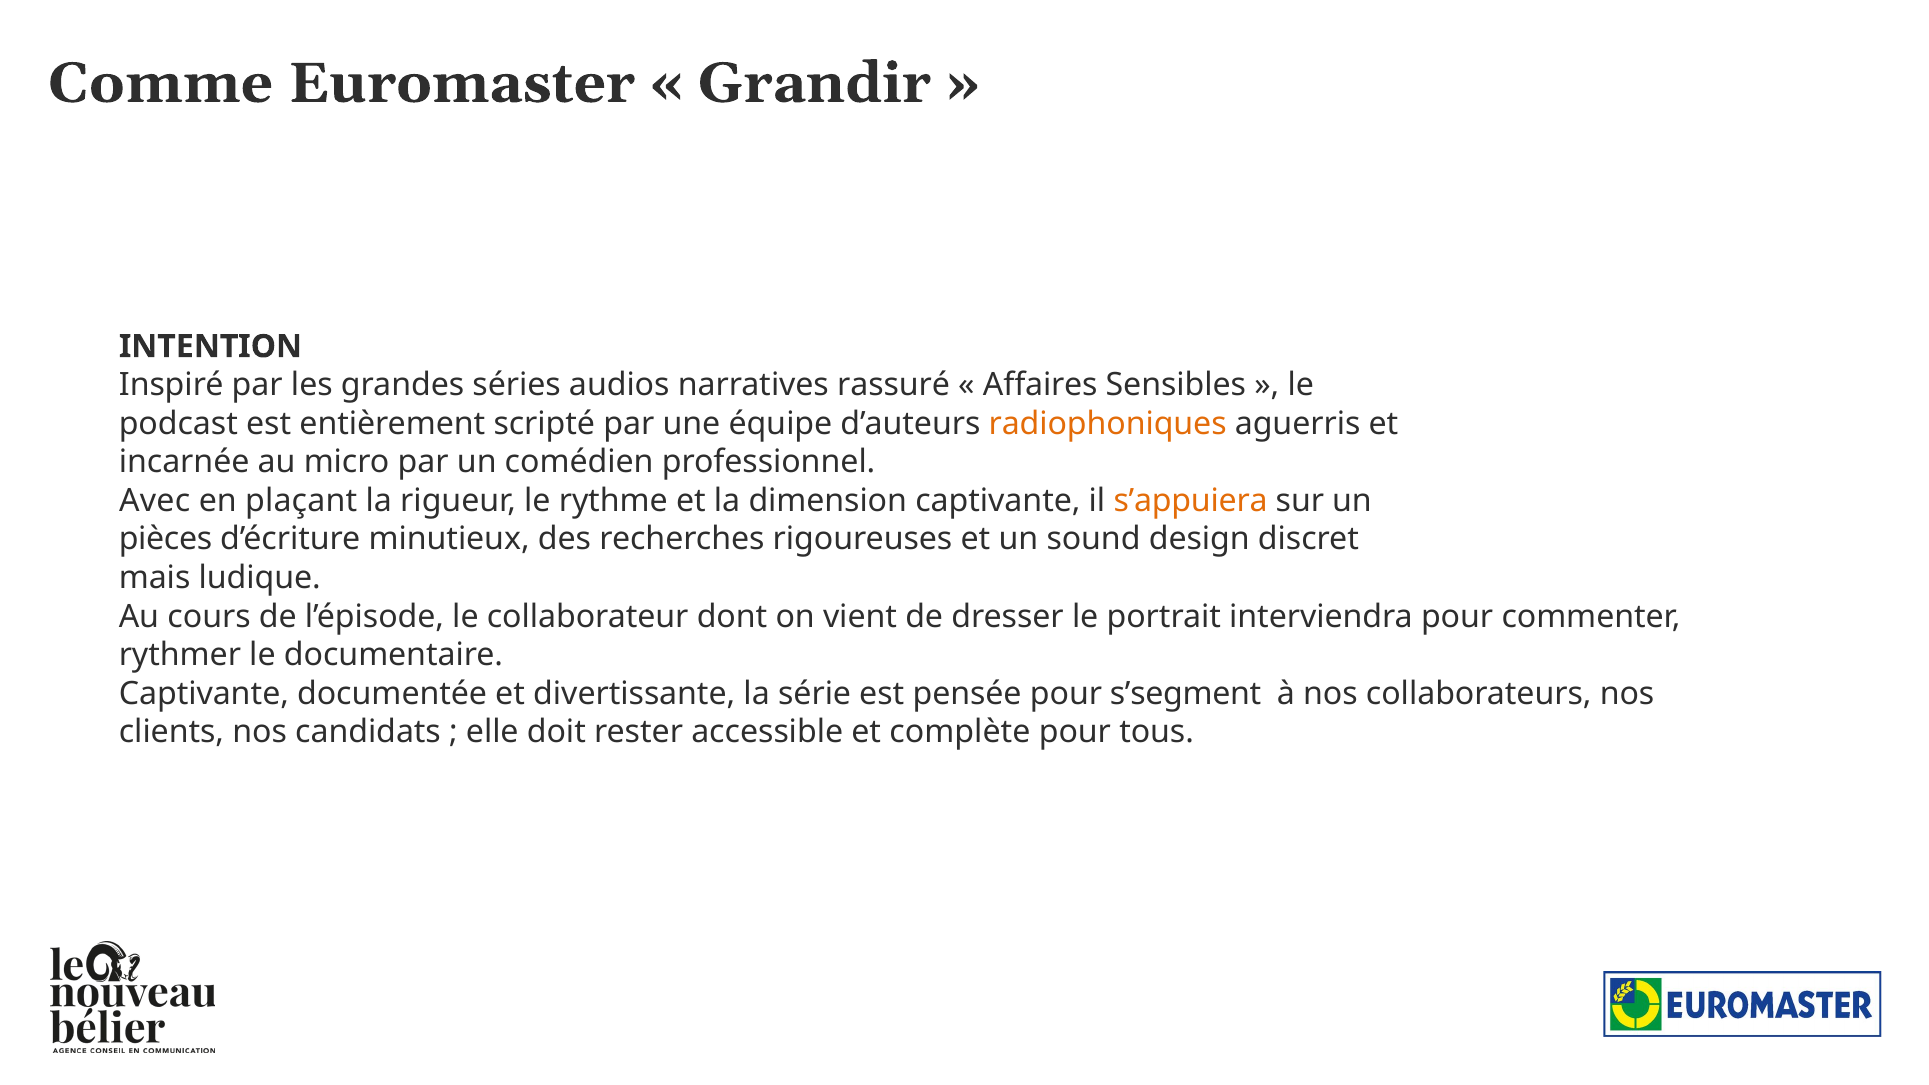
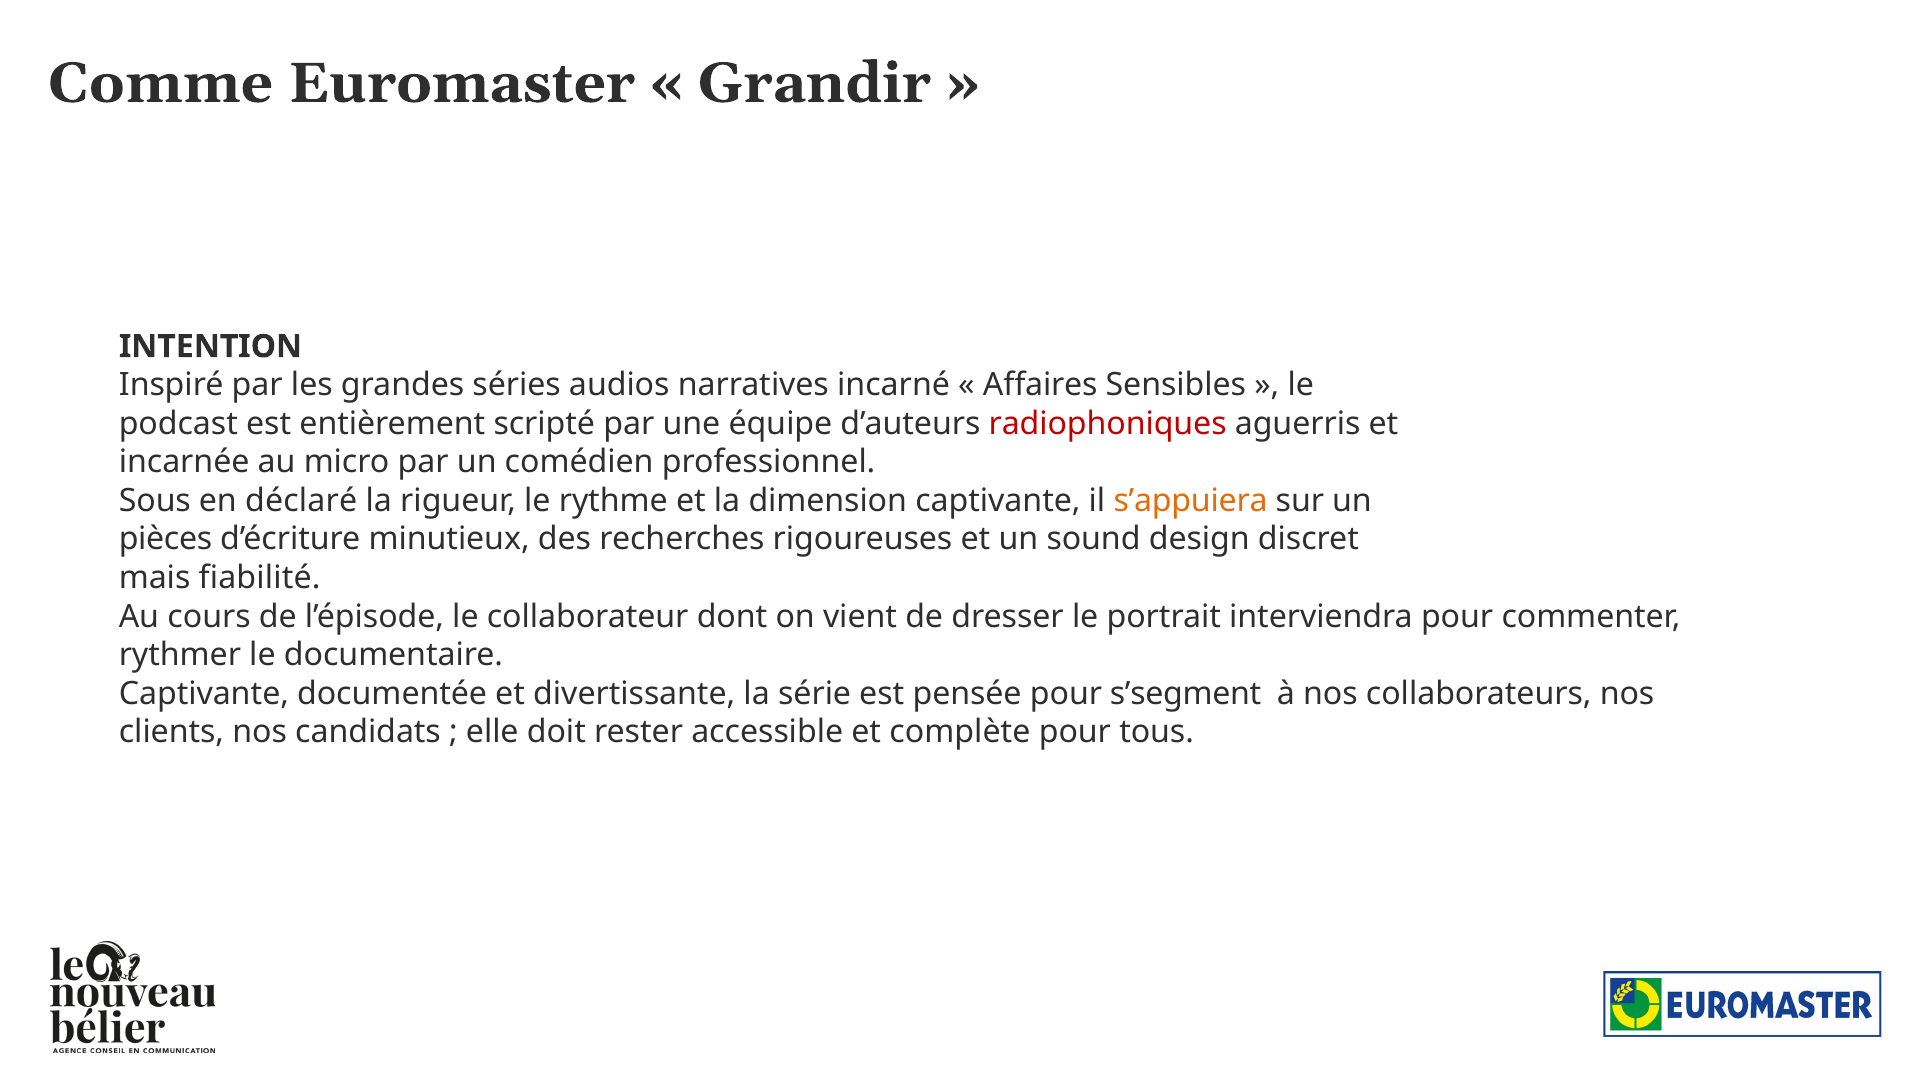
rassuré: rassuré -> incarné (894, 385)
radiophoniques colour: orange -> red (1108, 424)
Avec: Avec -> Sous (155, 501)
plaçant: plaçant -> déclaré (301, 501)
ludique: ludique -> fiabilité (260, 578)
